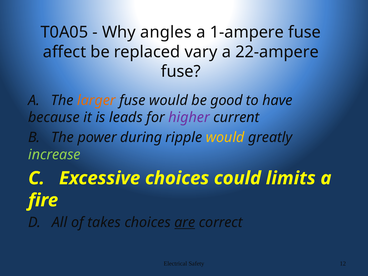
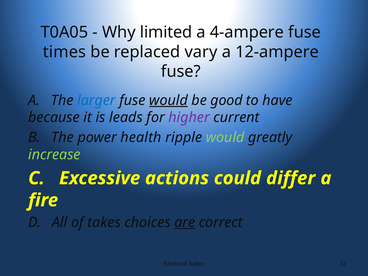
angles: angles -> limited (166, 32)
1-ampere: 1-ampere -> 4-ampere (247, 32)
affect: affect -> times (64, 52)
22-ampere: 22-ampere -> 12-ampere (277, 52)
larger colour: orange -> blue (96, 100)
would underline: none -> present (168, 100)
during: during -> health (141, 137)
would colour: yellow -> light green (225, 137)
Excessive choices: choices -> actions (177, 178)
limits: limits -> differ (291, 178)
